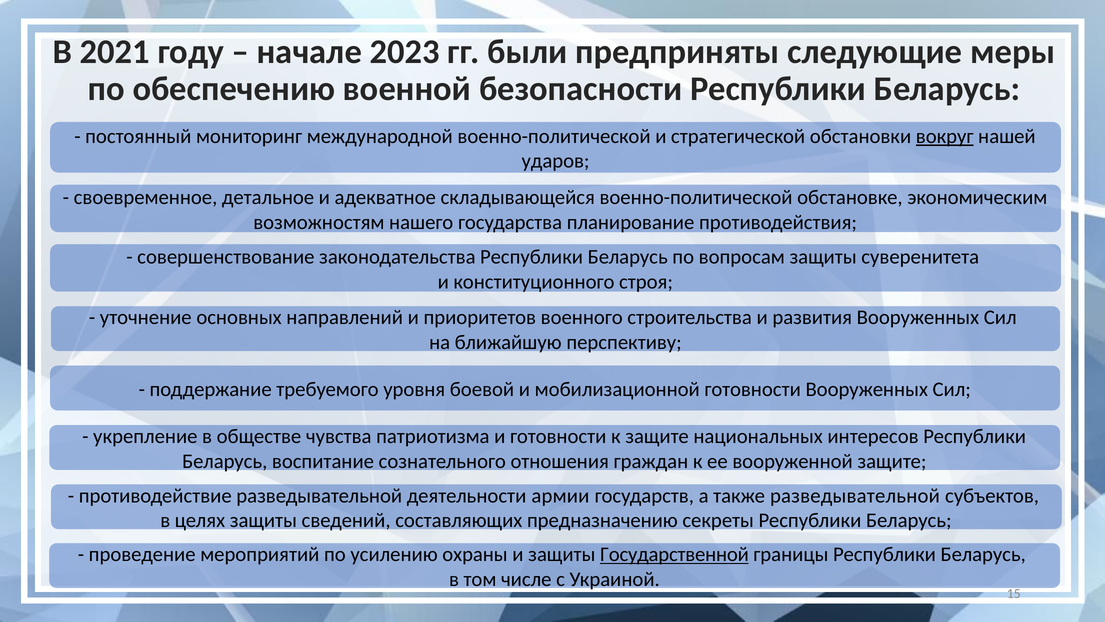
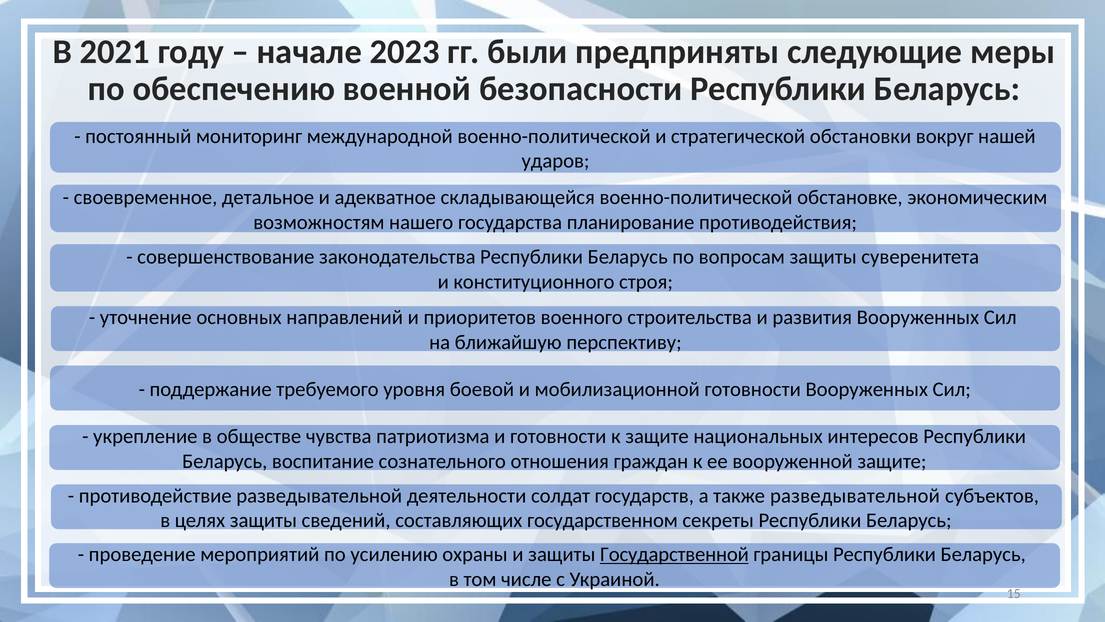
вокруг underline: present -> none (945, 136)
армии: армии -> солдат (561, 495)
предназначению: предназначению -> государственном (602, 520)
